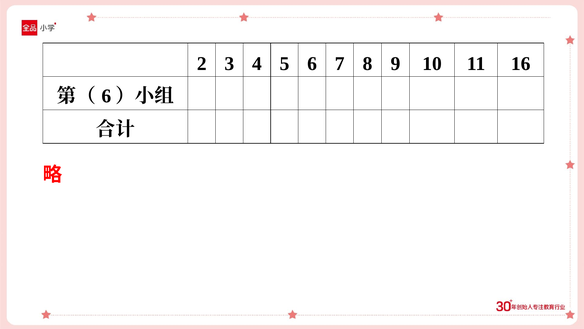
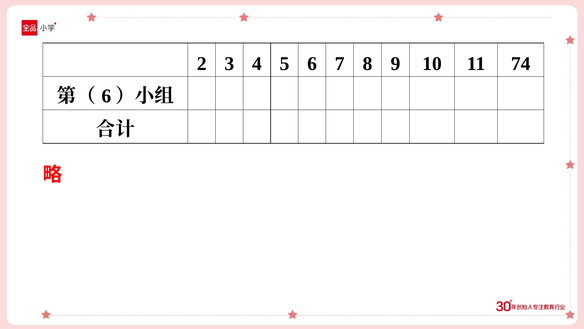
16: 16 -> 74 (521, 64)
